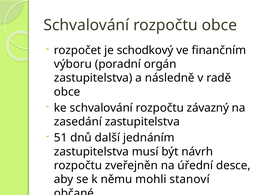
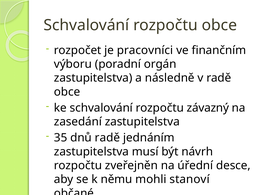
schodkový: schodkový -> pracovníci (145, 50)
51: 51 -> 35 (61, 138)
dnů další: další -> radě (107, 138)
